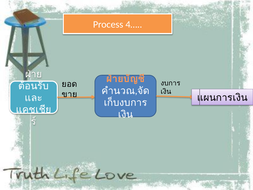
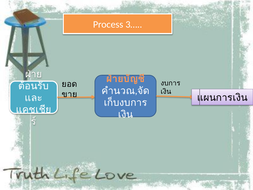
4…: 4… -> 3… (134, 24)
